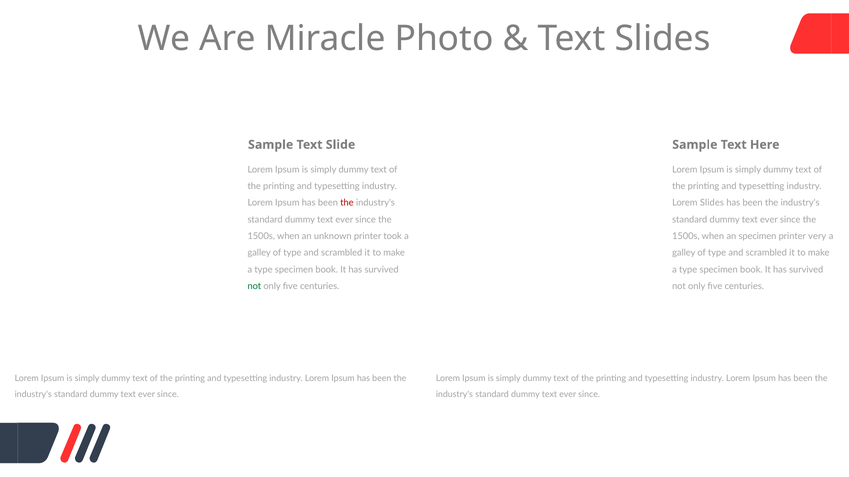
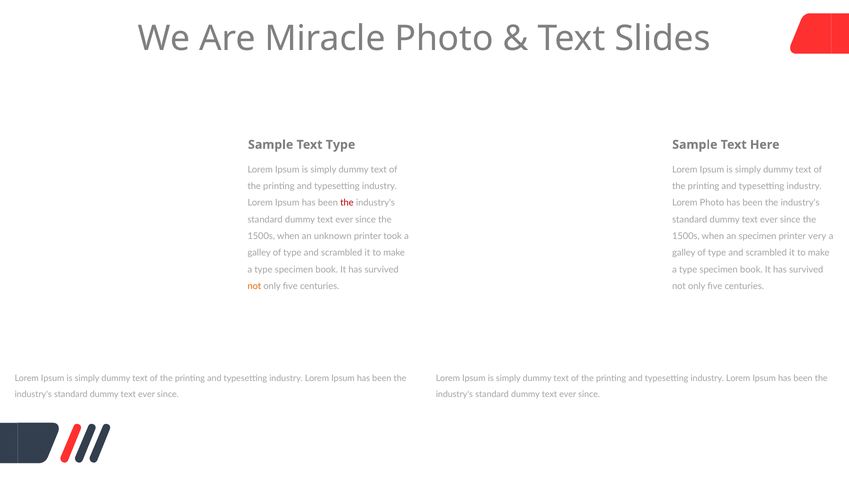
Text Slide: Slide -> Type (341, 145)
Lorem Slides: Slides -> Photo (712, 203)
not colour: green -> orange (254, 287)
